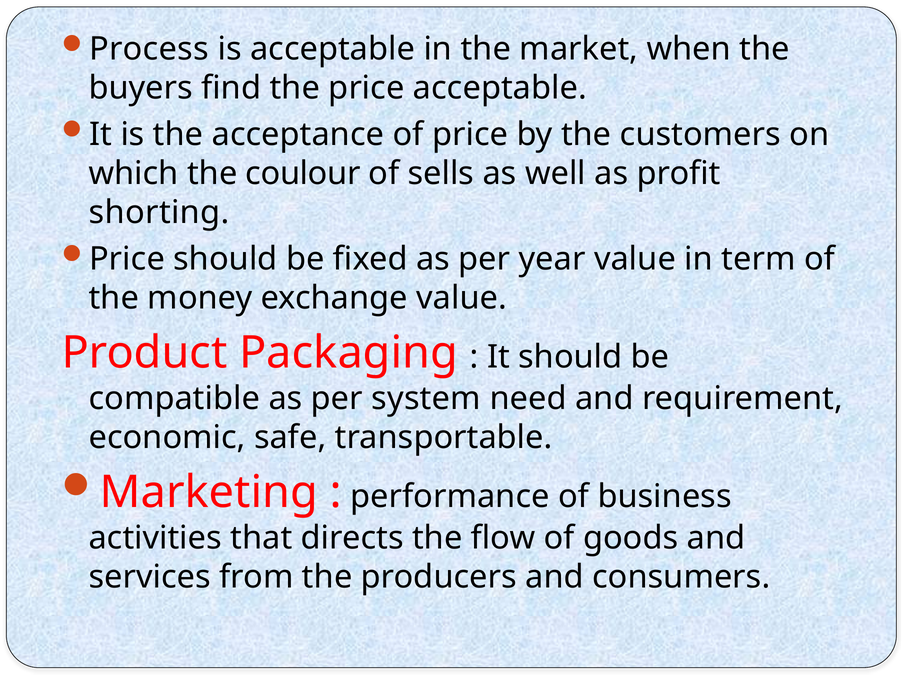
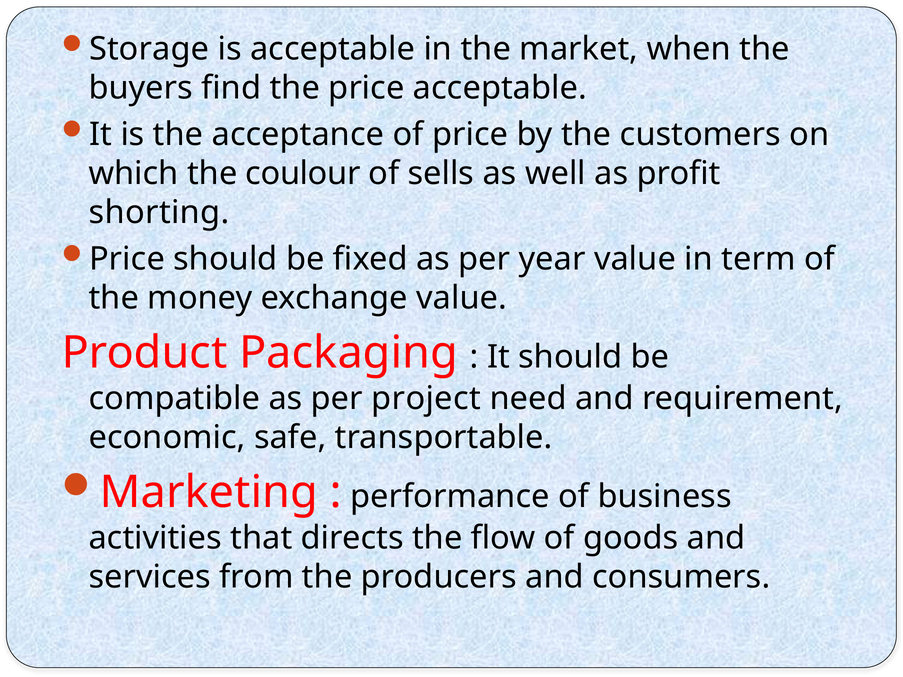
Process: Process -> Storage (149, 49)
system: system -> project (426, 399)
